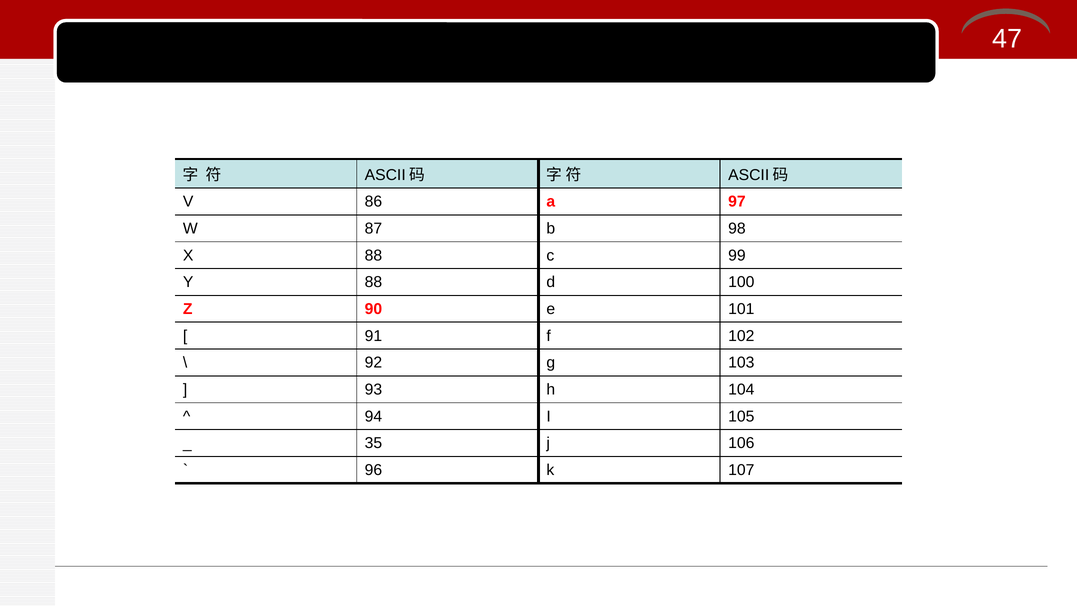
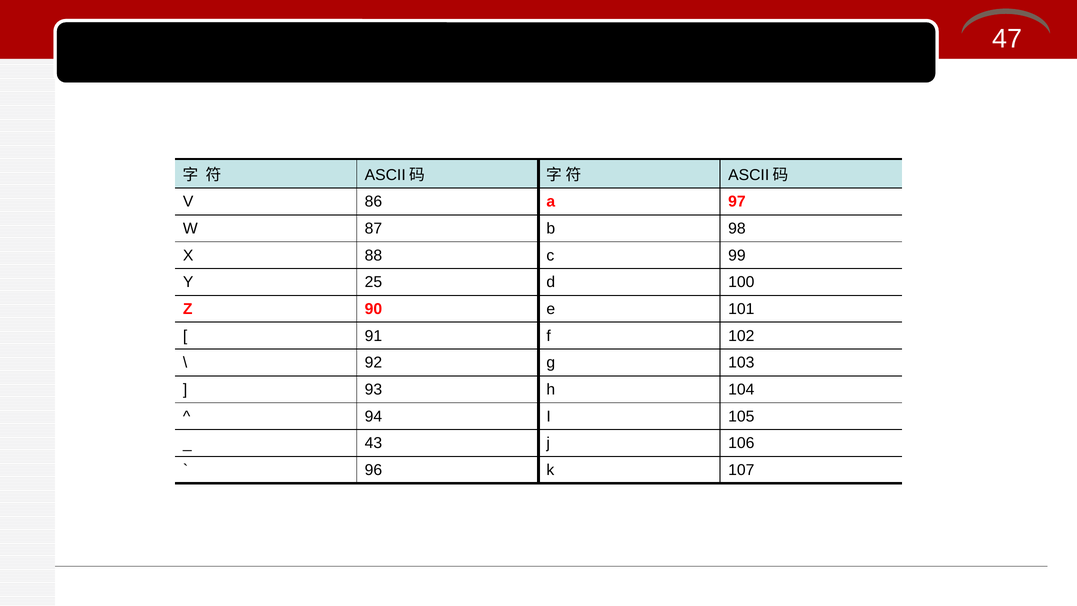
Y 88: 88 -> 25 (373, 282)
35: 35 -> 43 (373, 443)
